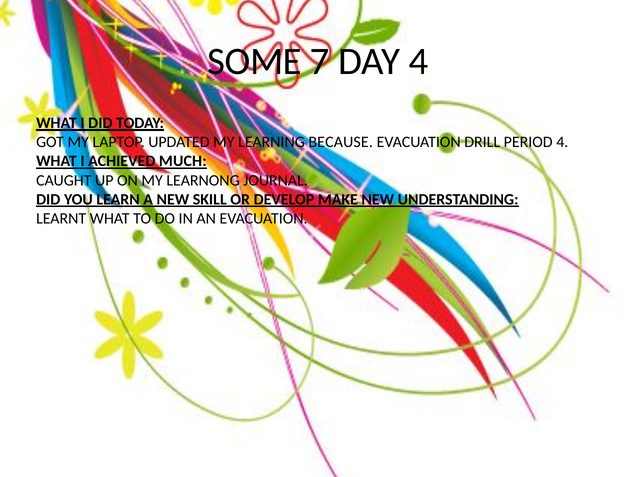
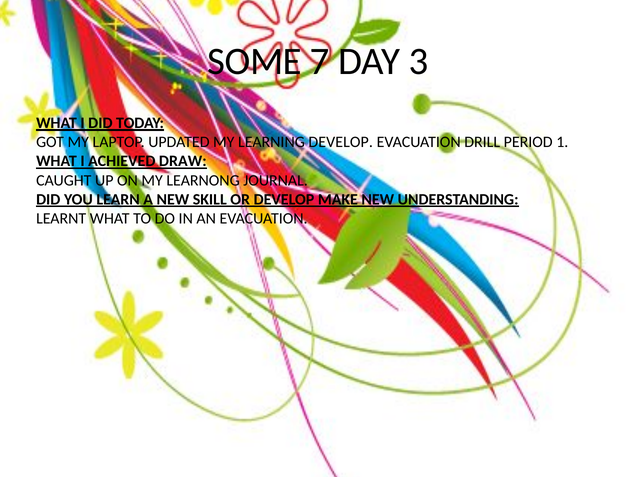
DAY 4: 4 -> 3 (419, 62)
LEARNING BECAUSE: BECAUSE -> DEVELOP (341, 142)
PERIOD 4: 4 -> 1 (562, 142)
MUCH: MUCH -> DRAW (183, 161)
